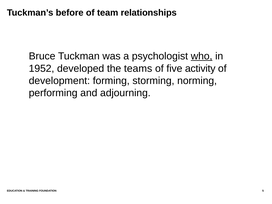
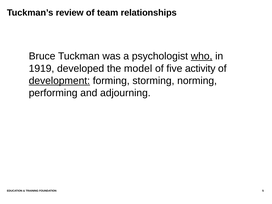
before: before -> review (70, 13)
1952: 1952 -> 1919 (42, 68)
teams: teams -> model (138, 68)
development underline: none -> present (59, 81)
